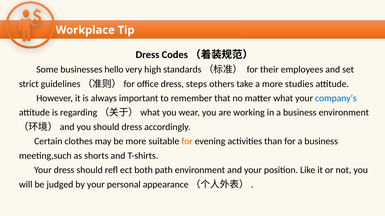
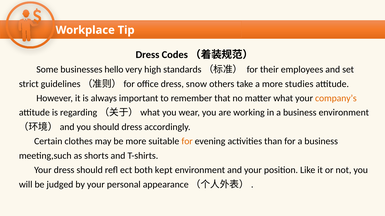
steps: steps -> snow (196, 84)
company’s colour: blue -> orange (336, 98)
path: path -> kept (164, 170)
